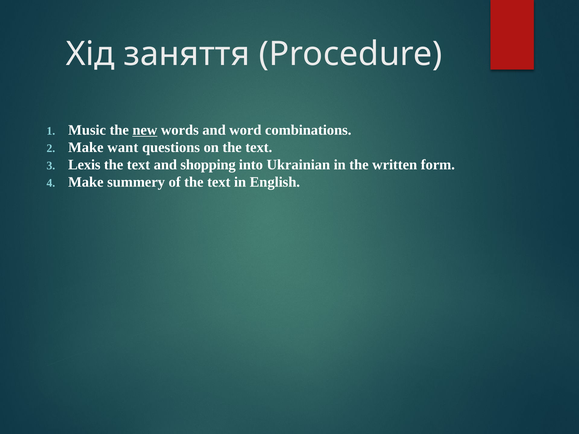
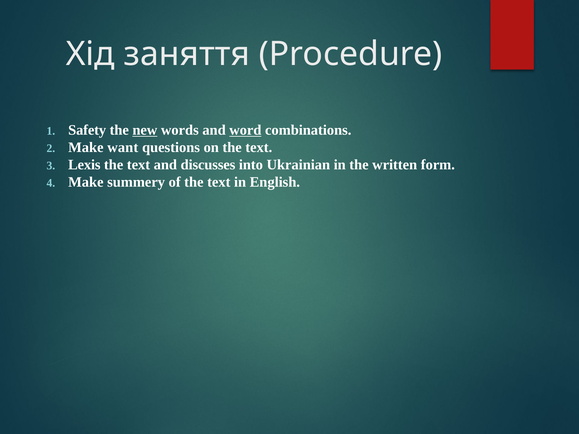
Music: Music -> Safety (87, 130)
word underline: none -> present (245, 130)
shopping: shopping -> discusses (208, 165)
